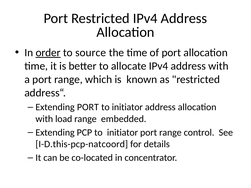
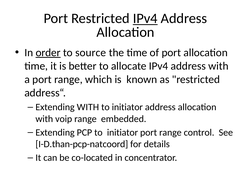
IPv4 underline: none -> present (145, 19)
Extending PORT: PORT -> WITH (88, 107)
load: load -> voip (64, 119)
I-D.this-pcp-natcoord: I-D.this-pcp-natcoord -> I-D.than-pcp-natcoord (82, 144)
